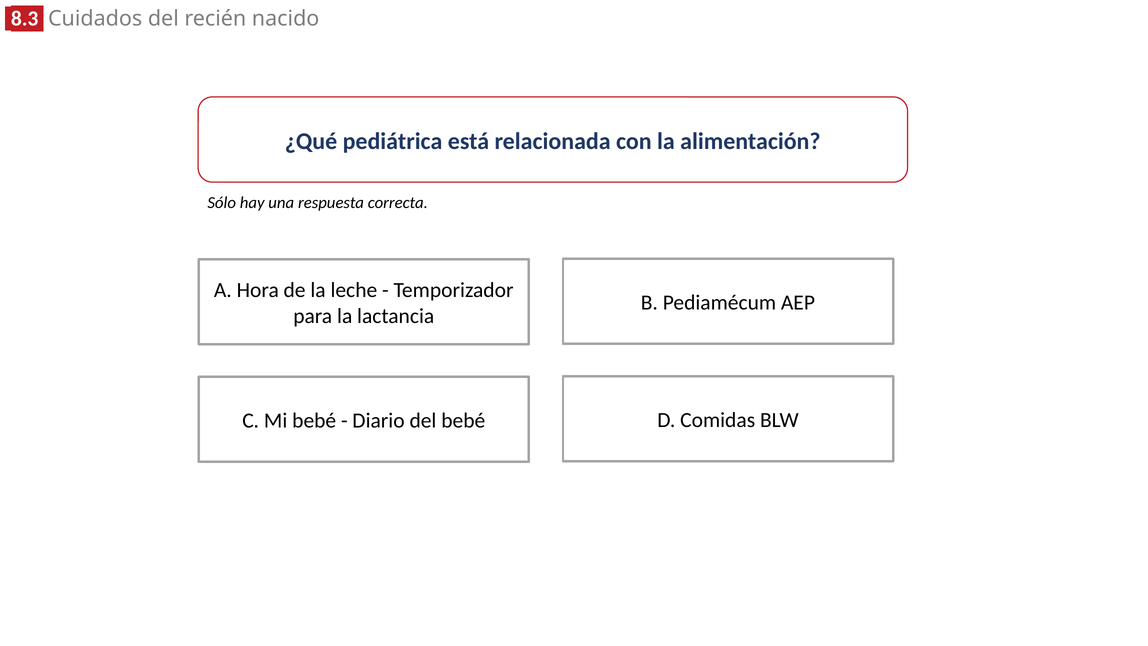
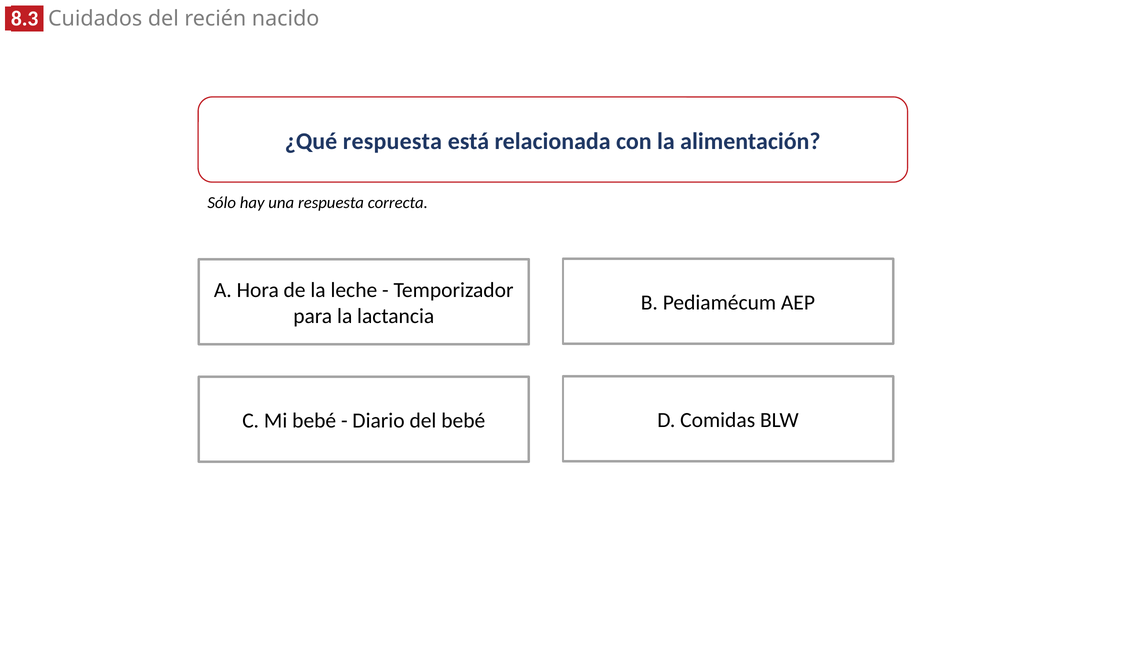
¿Qué pediátrica: pediátrica -> respuesta (392, 141)
